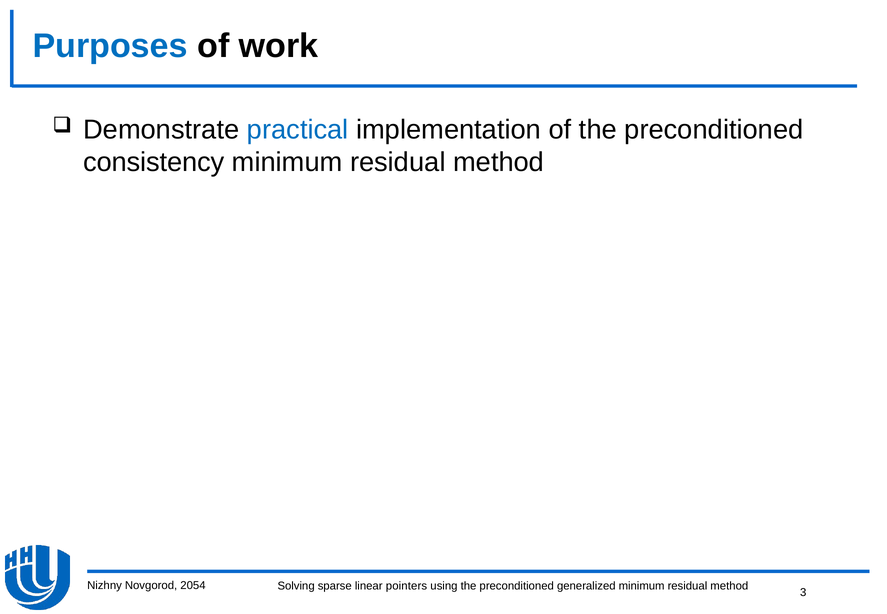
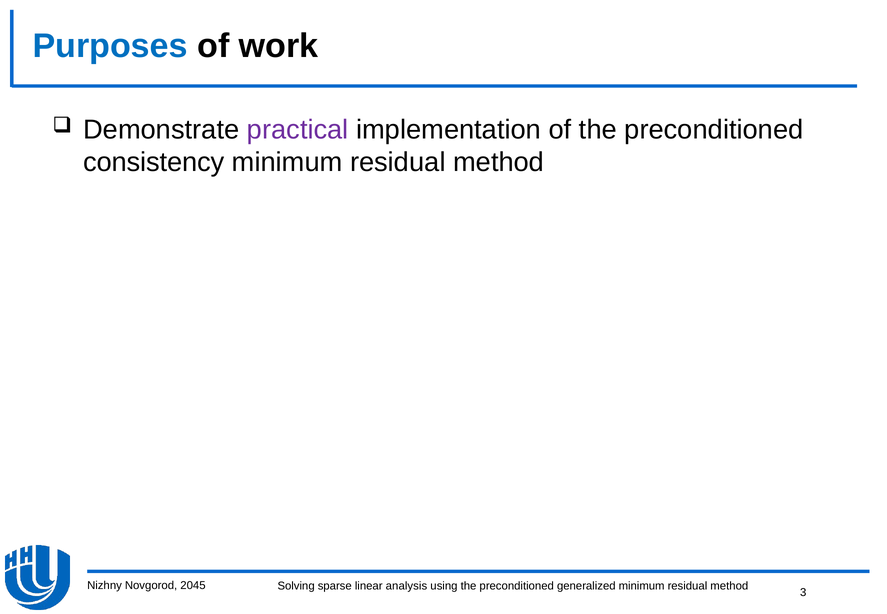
practical colour: blue -> purple (298, 130)
2054: 2054 -> 2045 (193, 586)
pointers: pointers -> analysis (406, 586)
